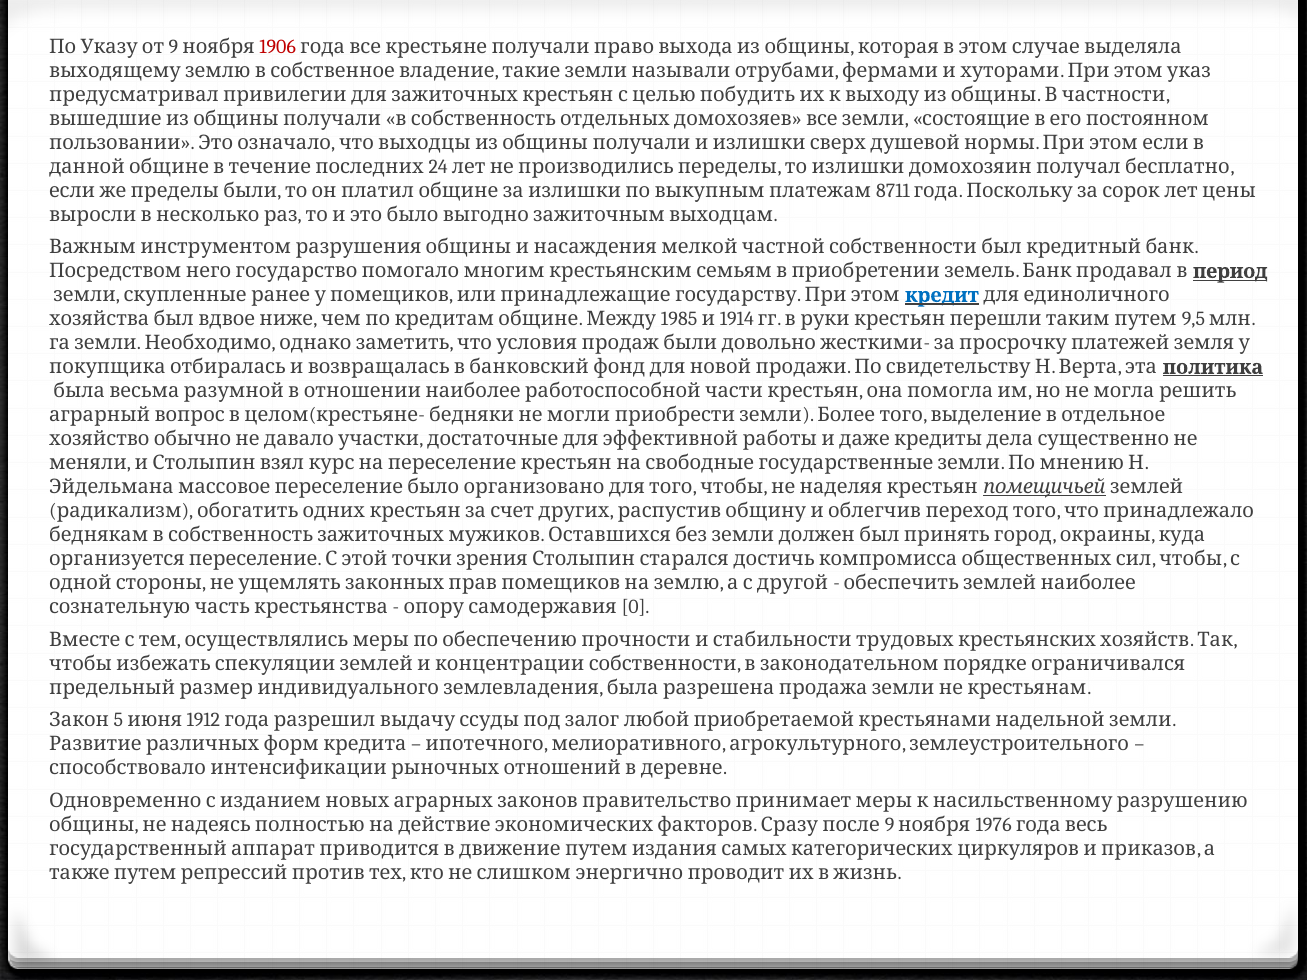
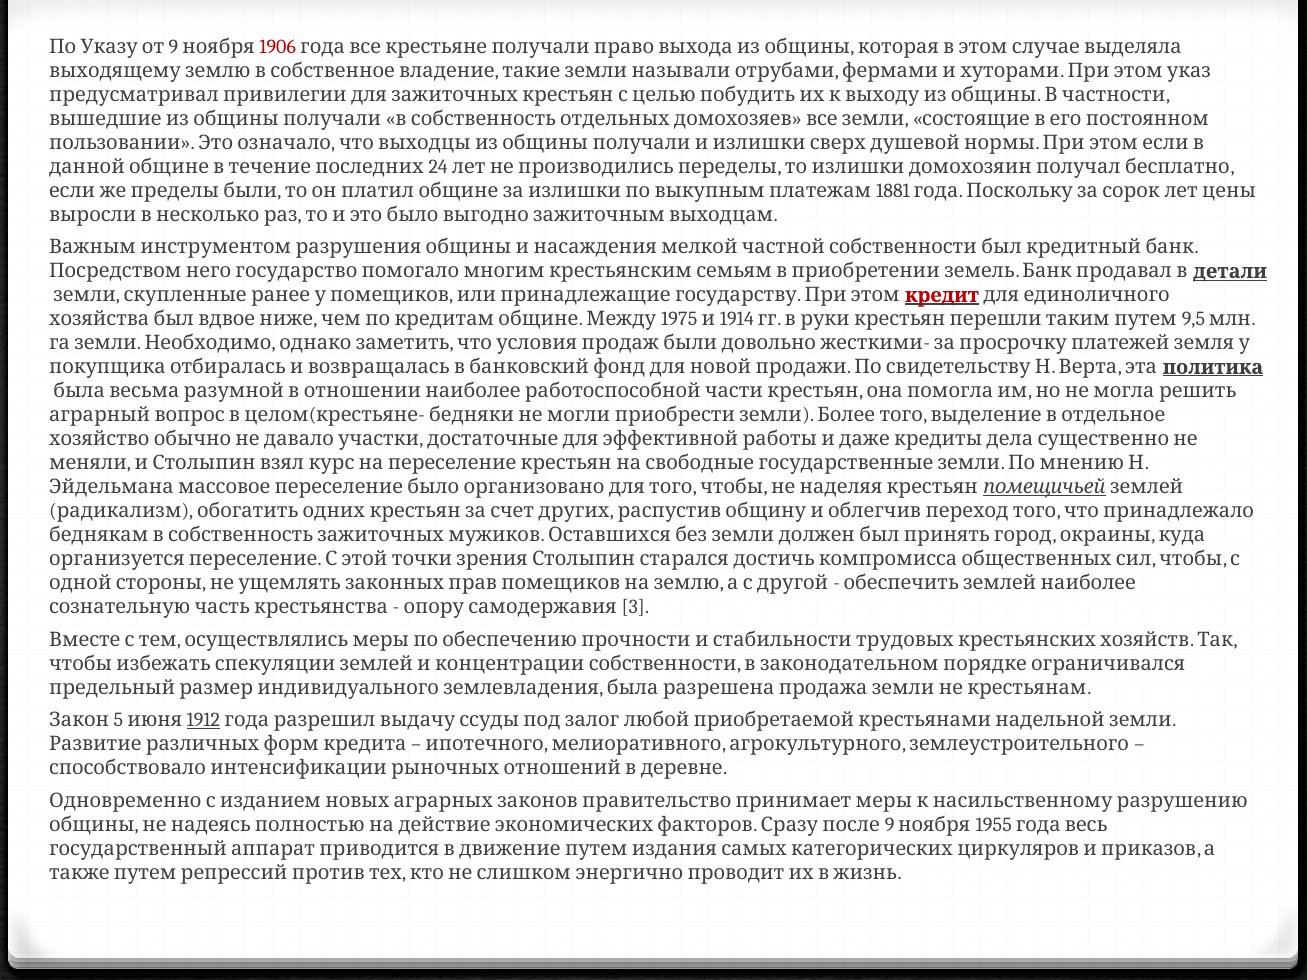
8711: 8711 -> 1881 (893, 191)
период: период -> детали (1230, 271)
кредит colour: blue -> red (942, 295)
1985: 1985 -> 1975 (679, 319)
0: 0 -> 3 (635, 607)
1912 underline: none -> present (203, 720)
1976: 1976 -> 1955 (994, 825)
